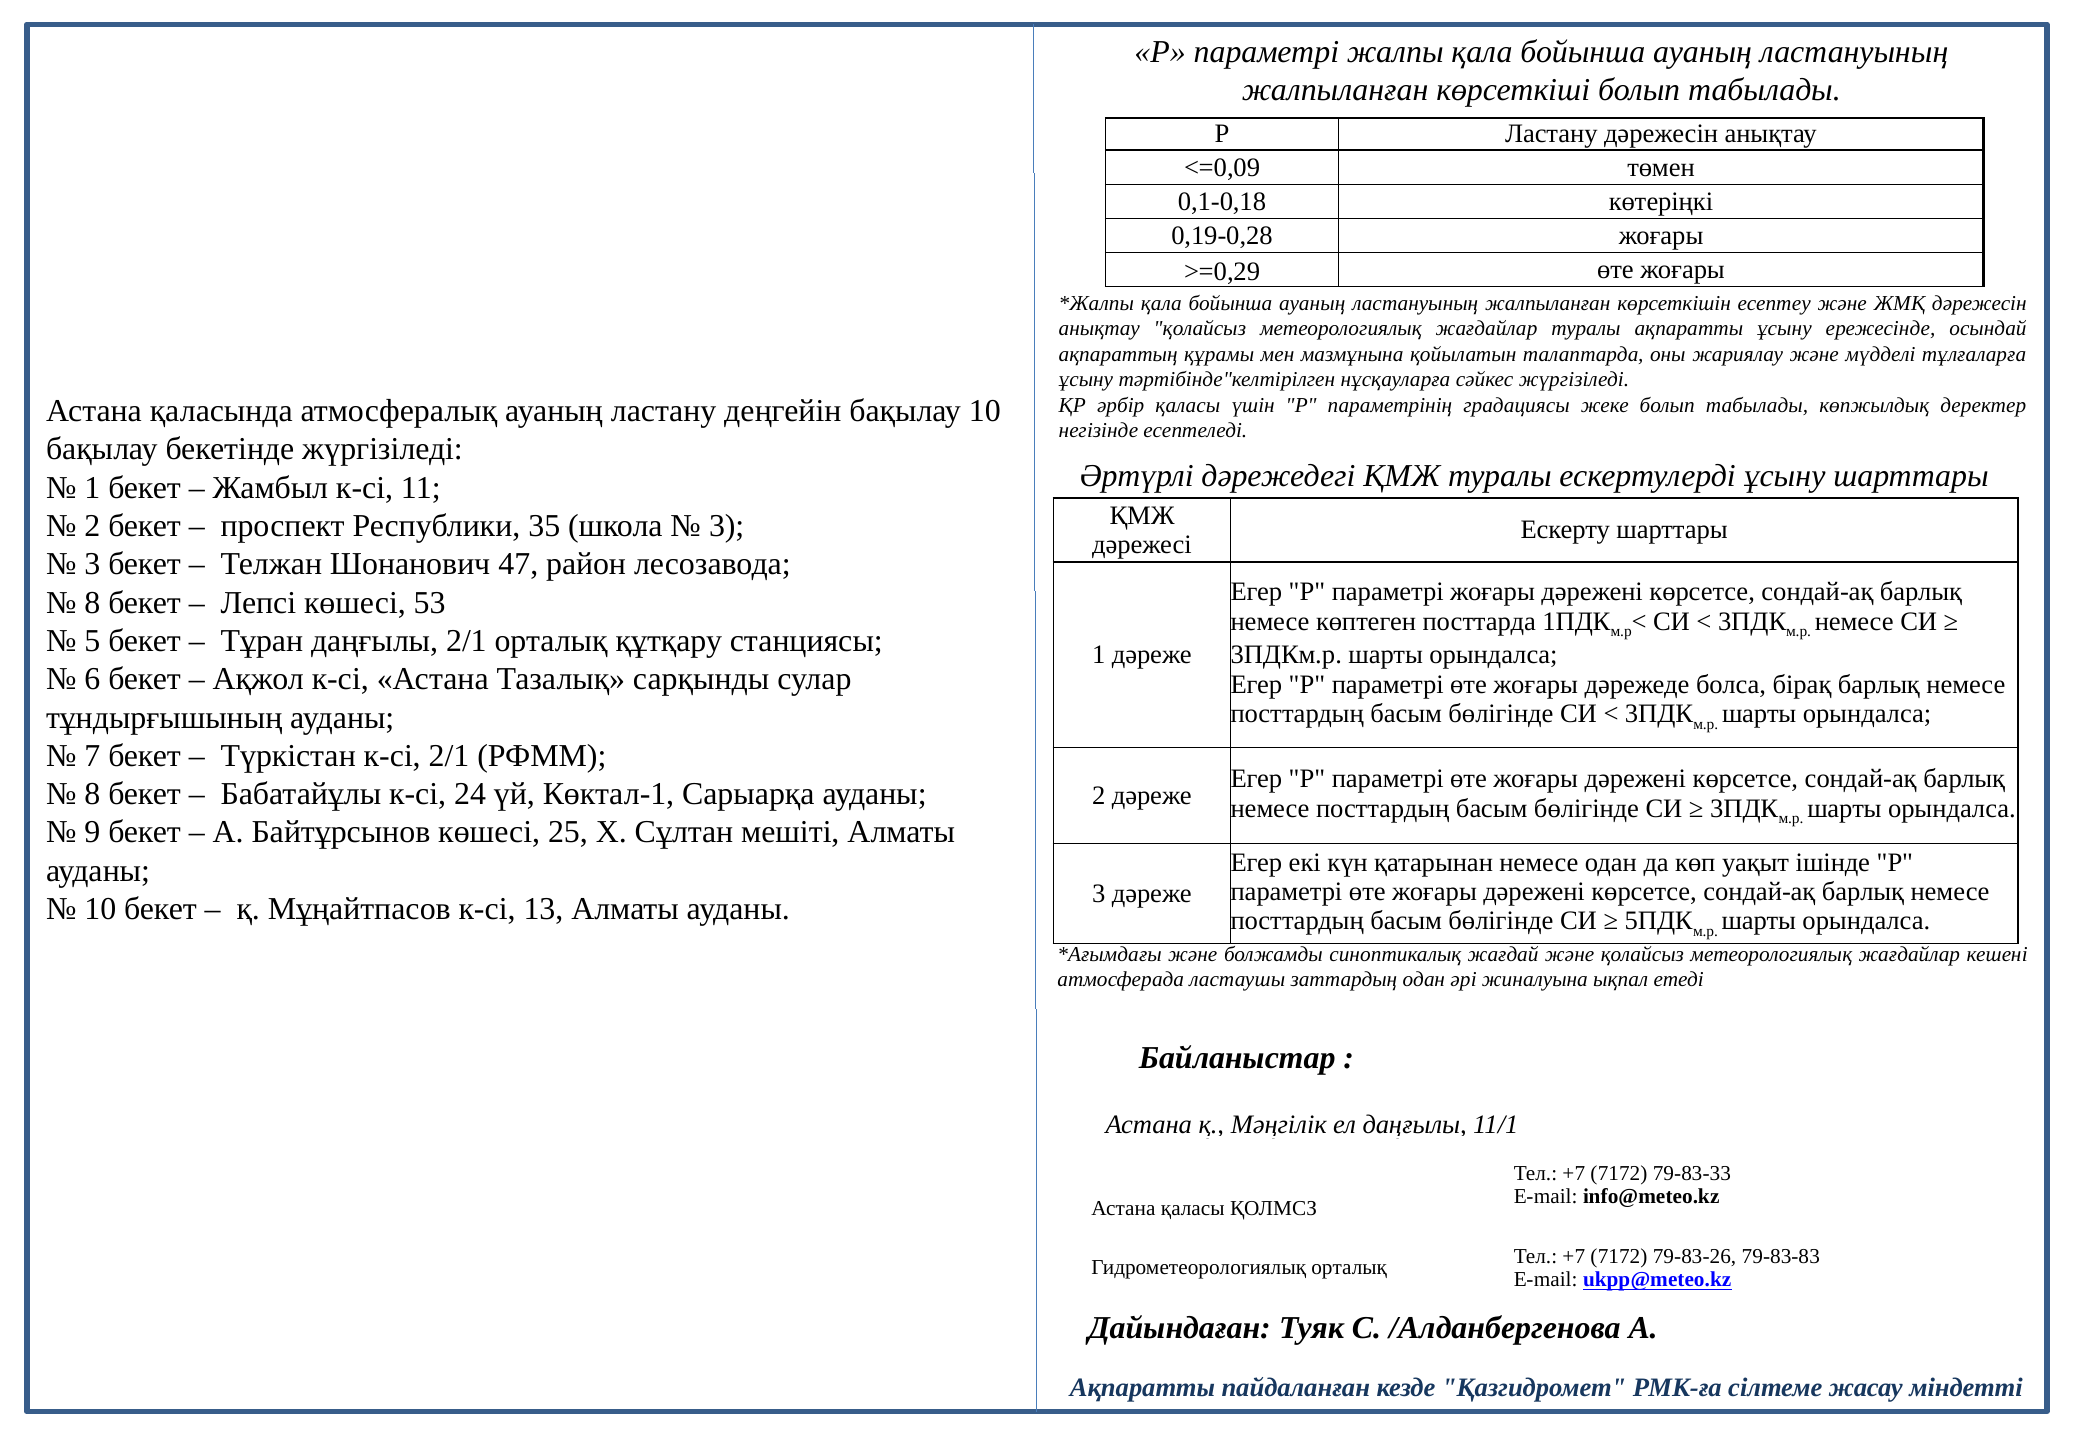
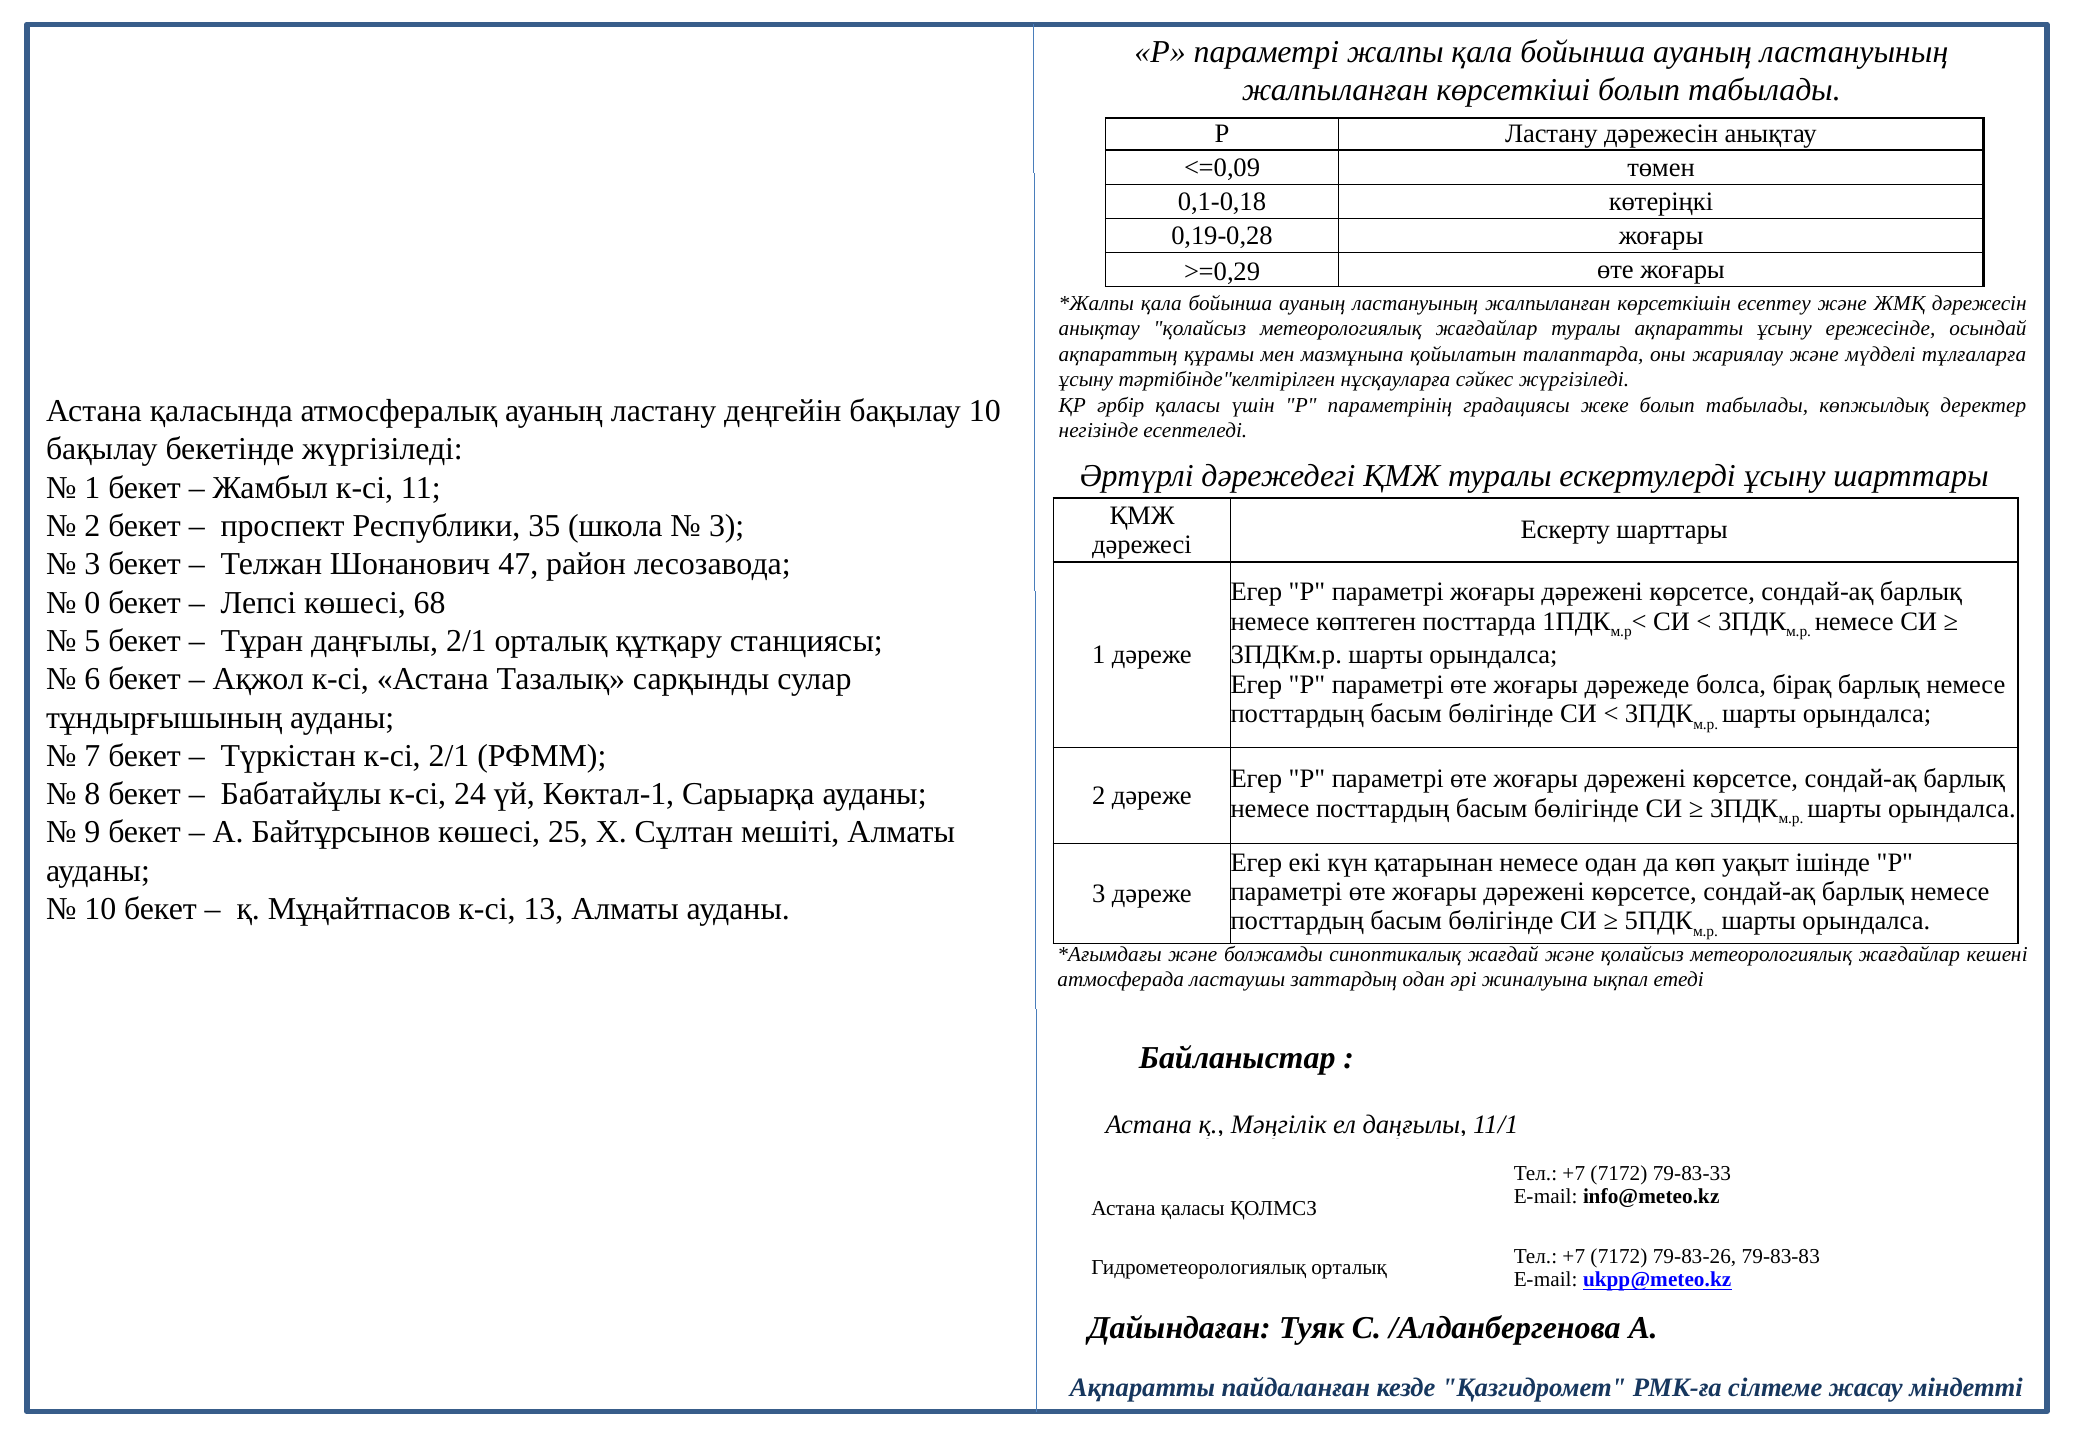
8: 8 -> 0 (92, 603)
53: 53 -> 68 (430, 603)
